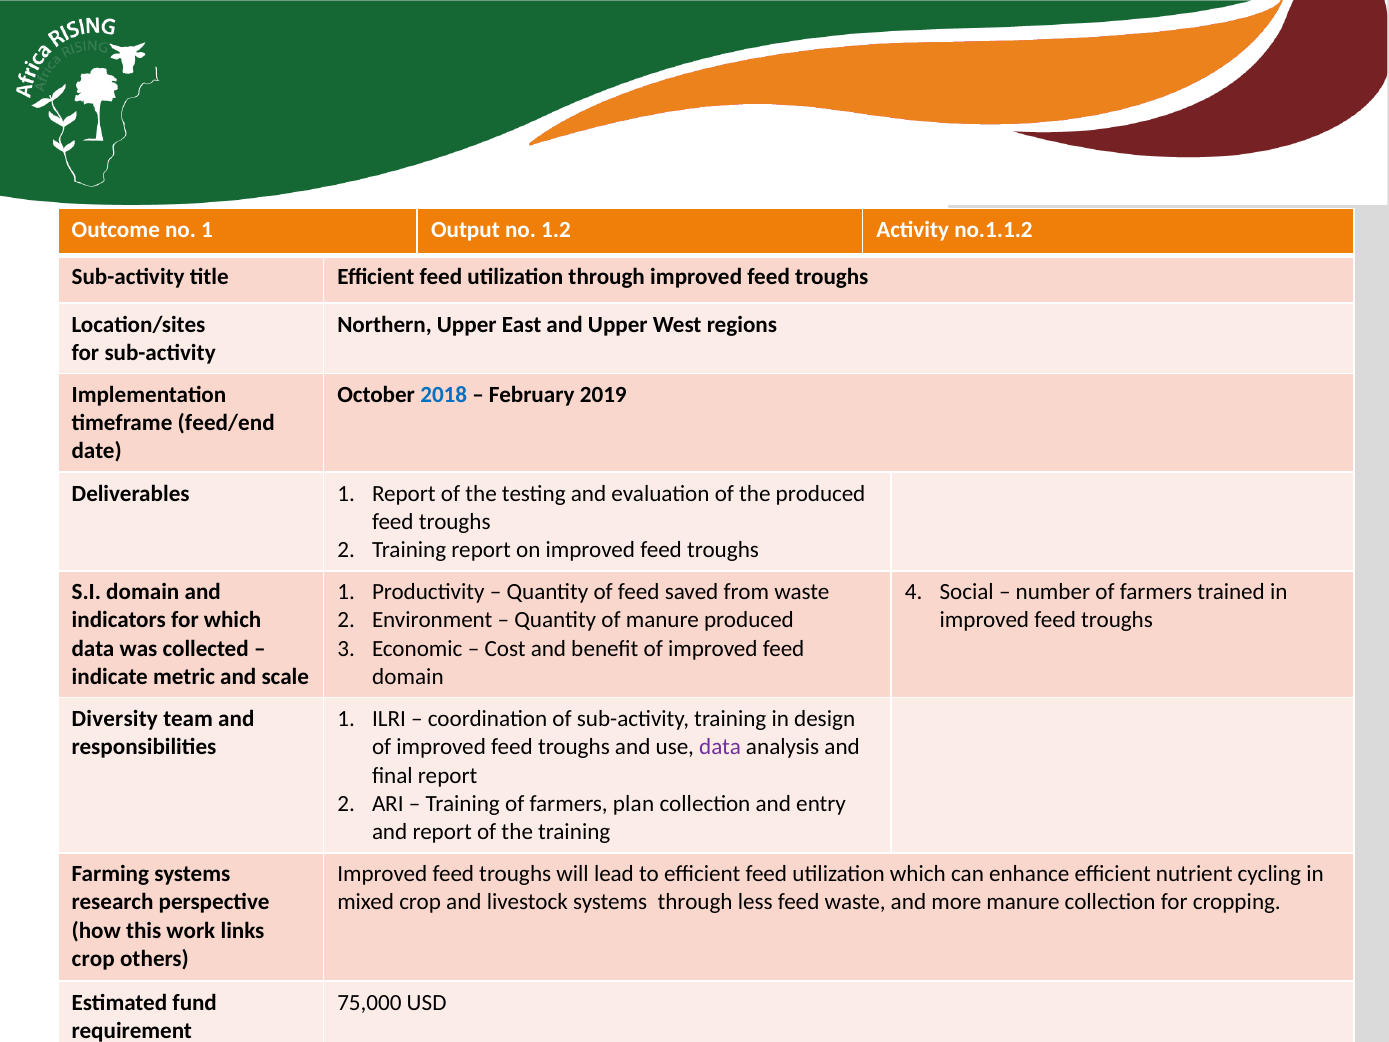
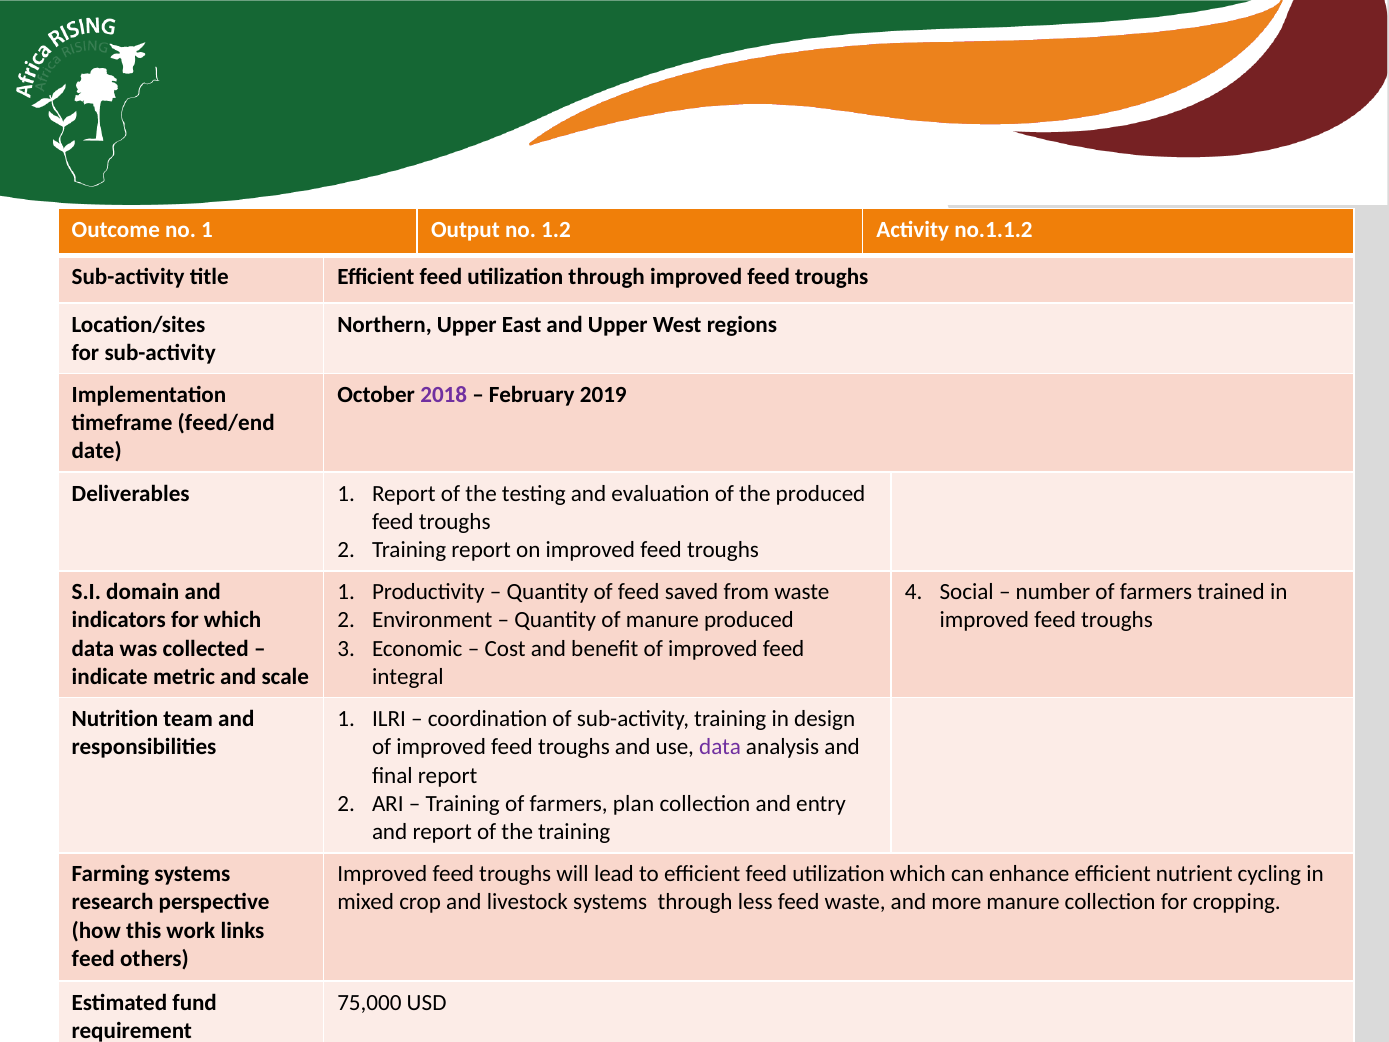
2018 colour: blue -> purple (444, 395)
domain: domain -> integral (408, 677)
Diversity: Diversity -> Nutrition (115, 719)
crop: crop -> feed (93, 958)
